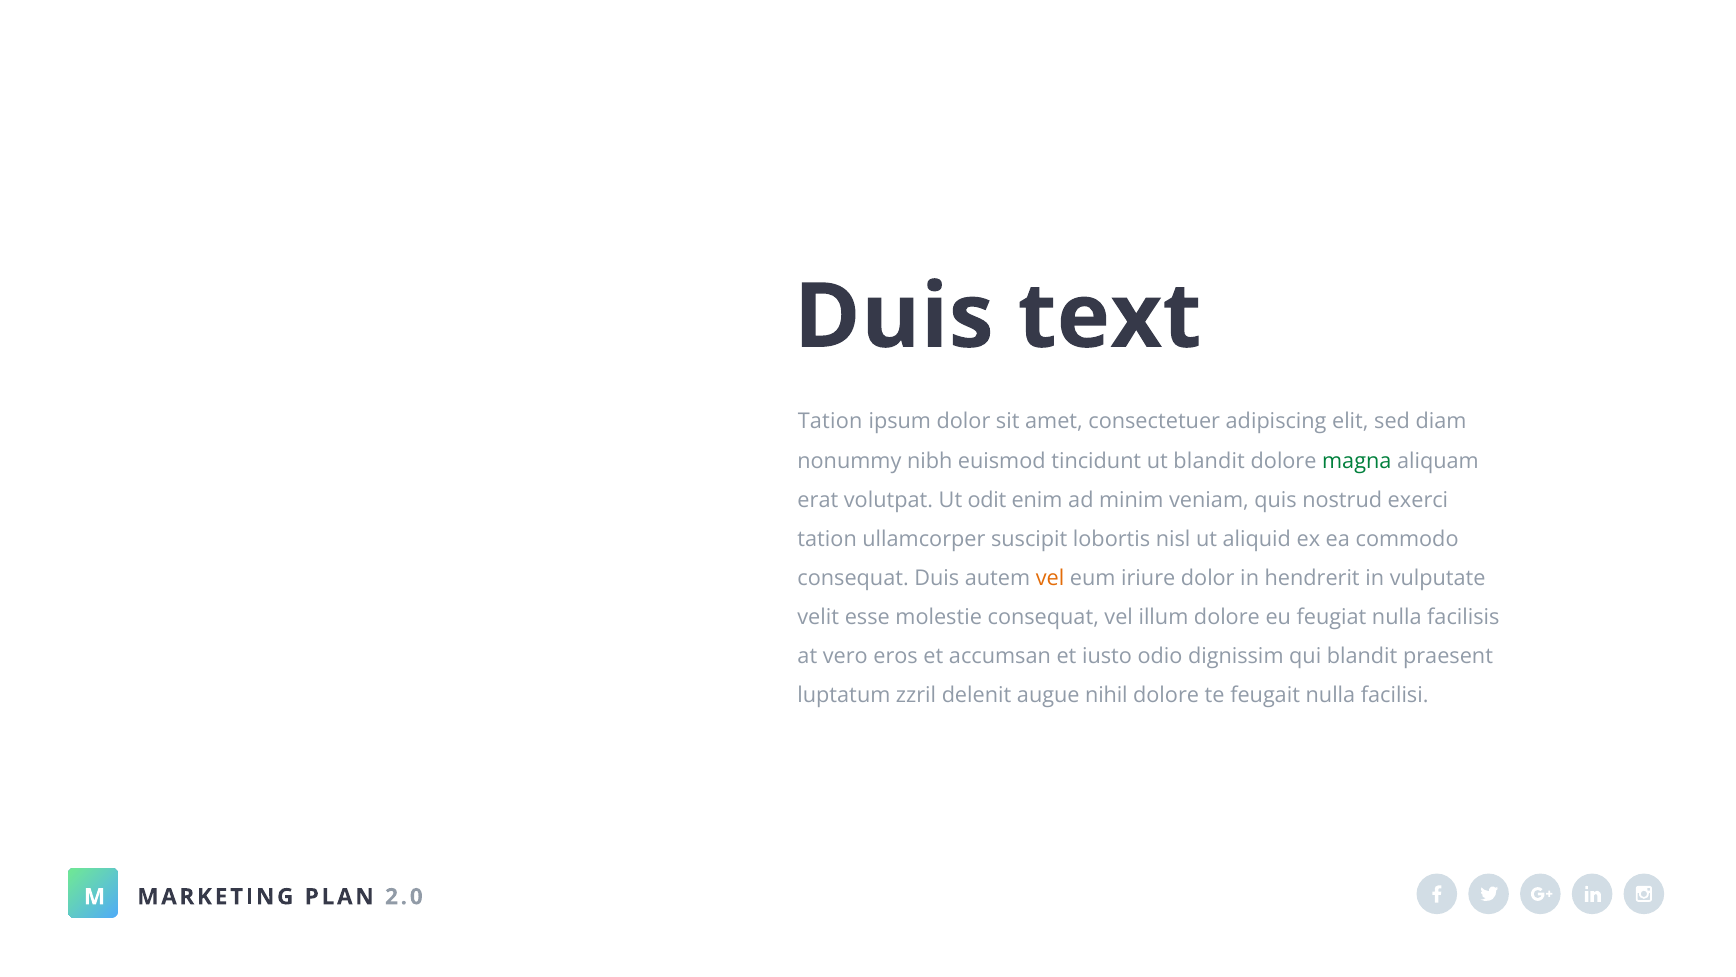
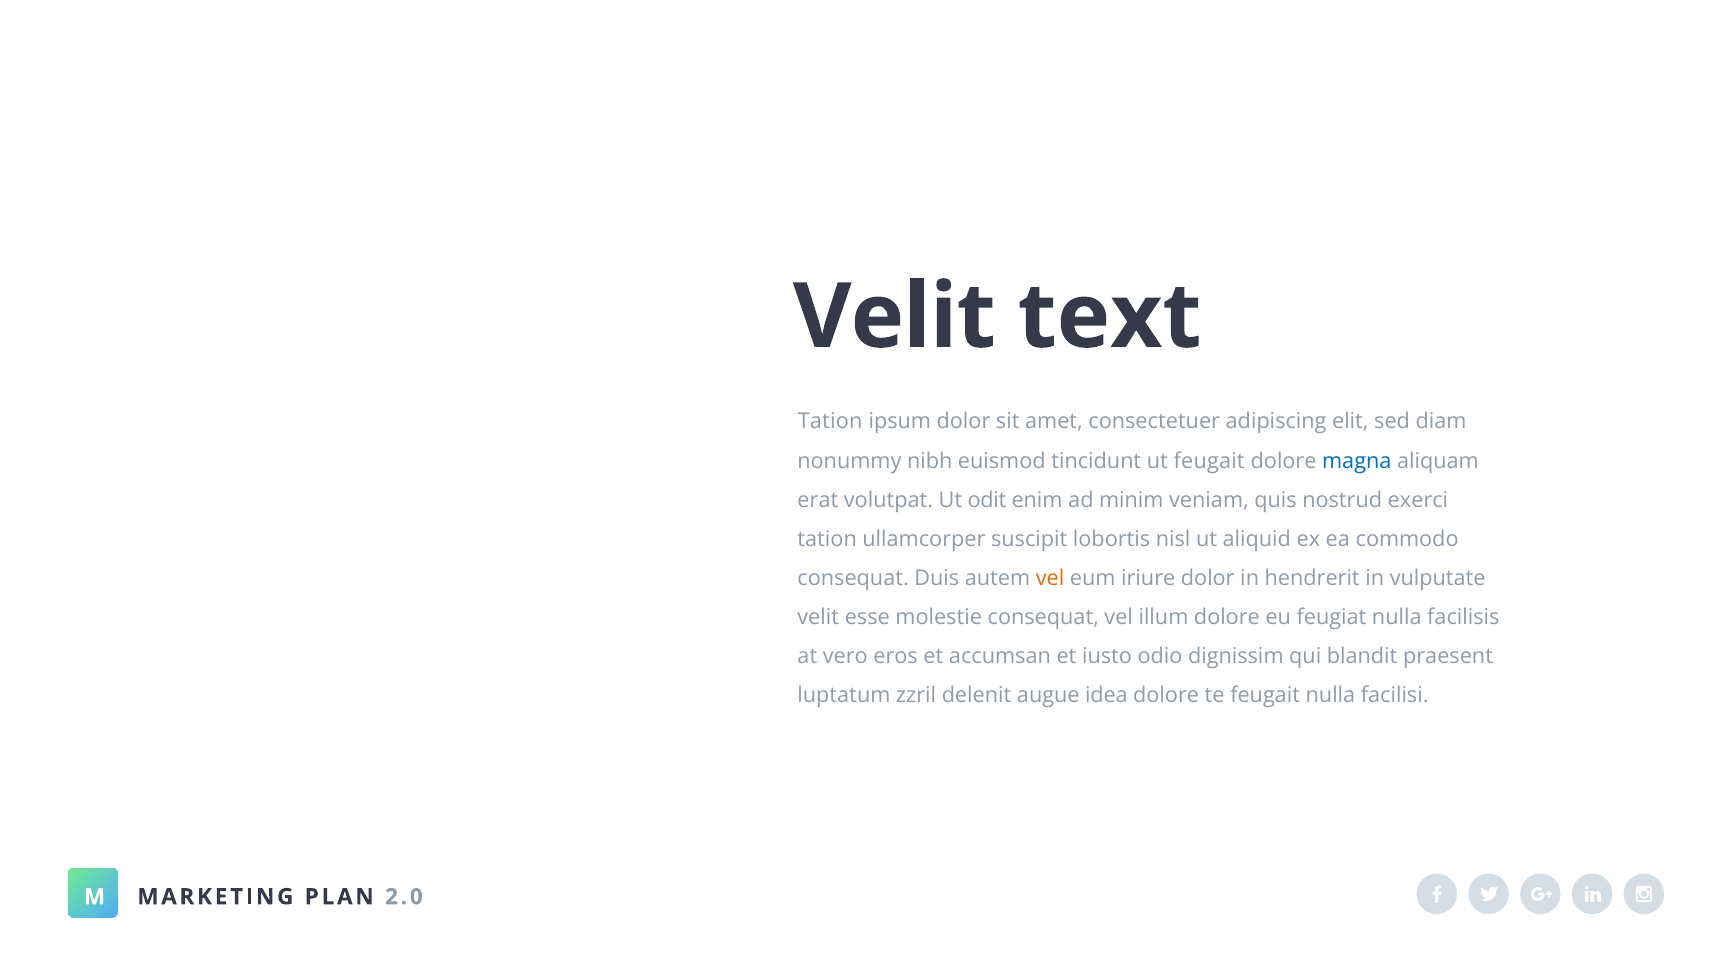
Duis: Duis -> Velit (894, 317)
ut blandit: blandit -> feugait (1209, 461)
magna colour: green -> blue (1357, 461)
nihil: nihil -> idea (1106, 695)
